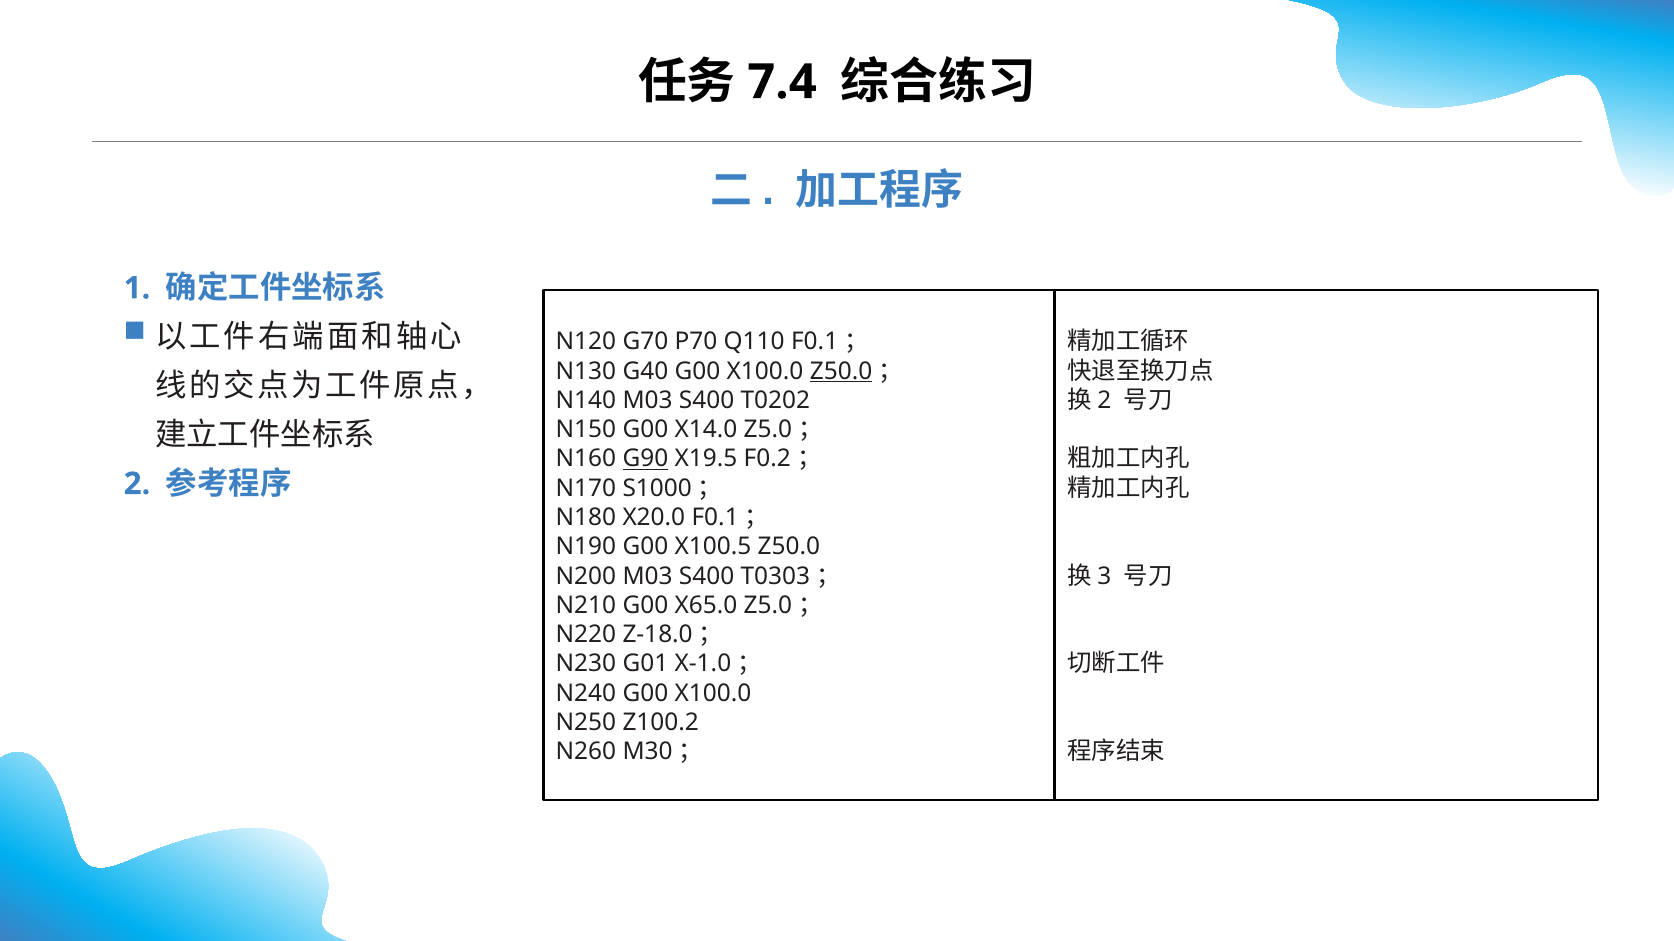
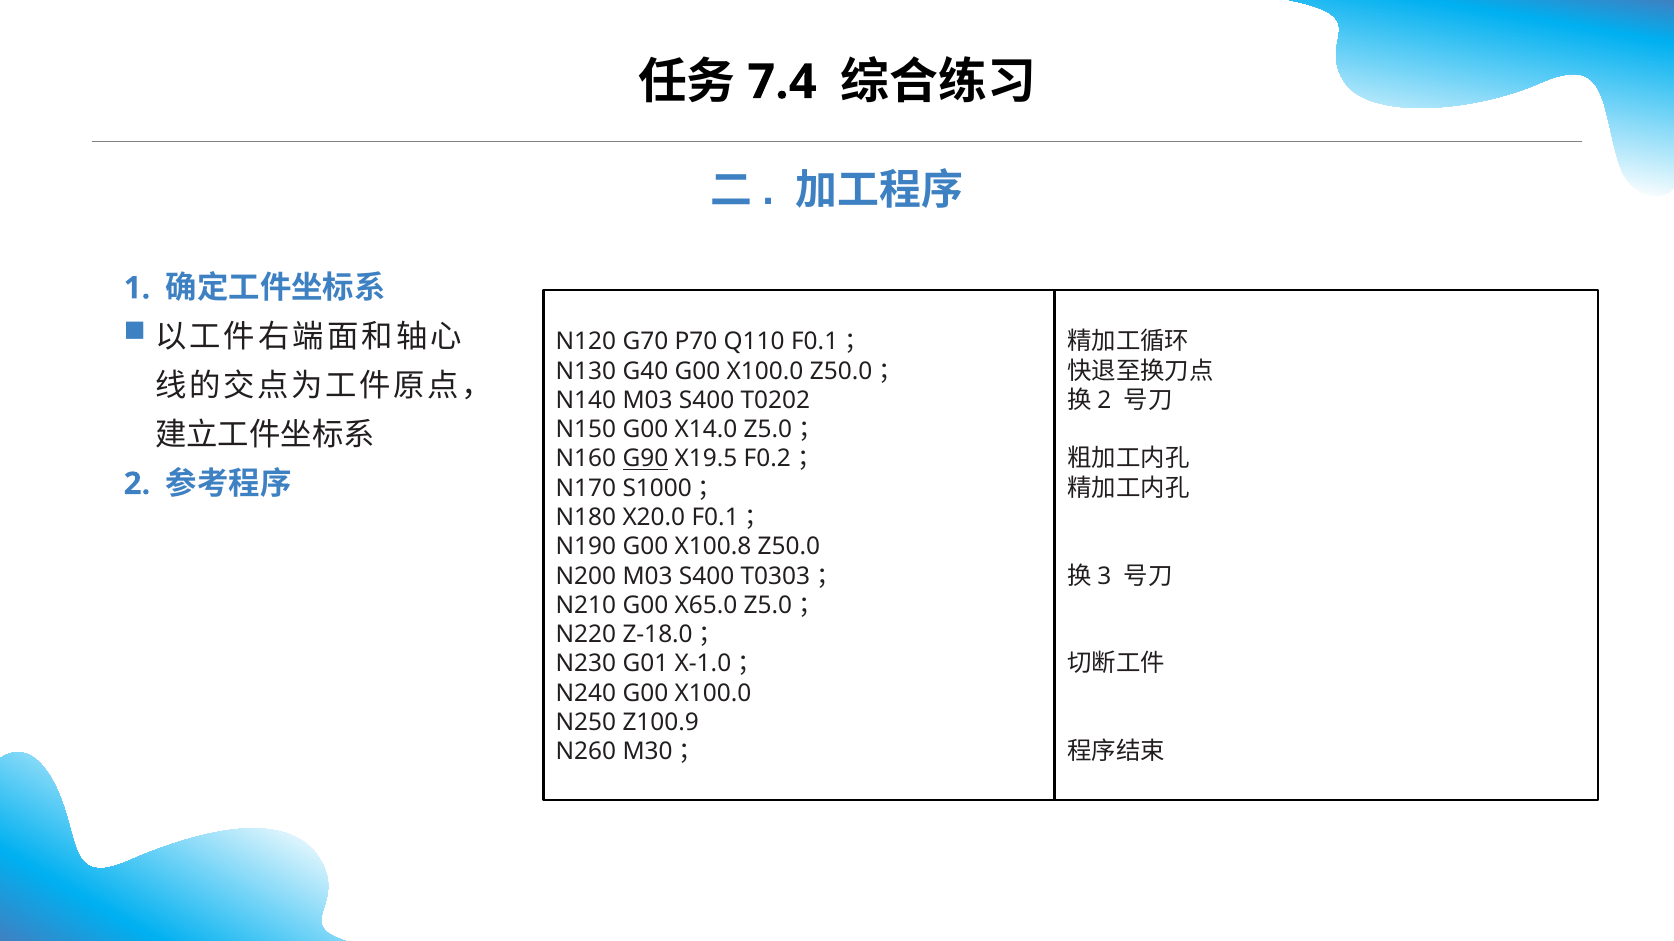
Z50.0 underline: present -> none (841, 371)
X100.5: X100.5 -> X100.8 (713, 547)
Z100.2: Z100.2 -> Z100.9 (661, 723)
